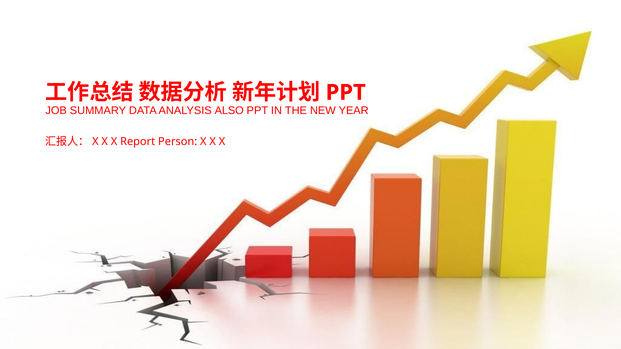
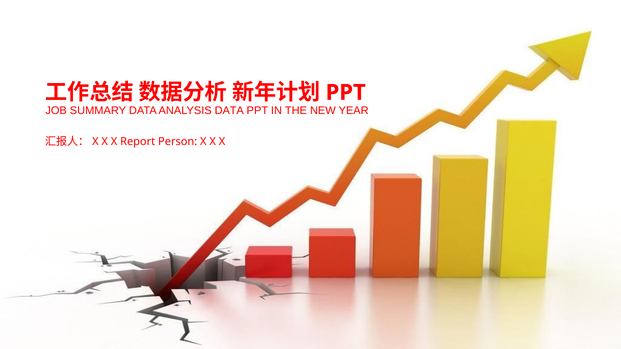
ANALYSIS ALSO: ALSO -> DATA (229, 111)
